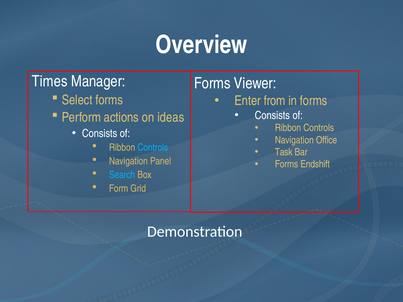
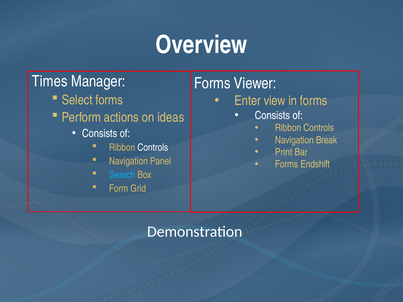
from: from -> view (275, 101)
Office: Office -> Break (327, 140)
Controls colour: light blue -> white (153, 148)
Task: Task -> Print (284, 152)
